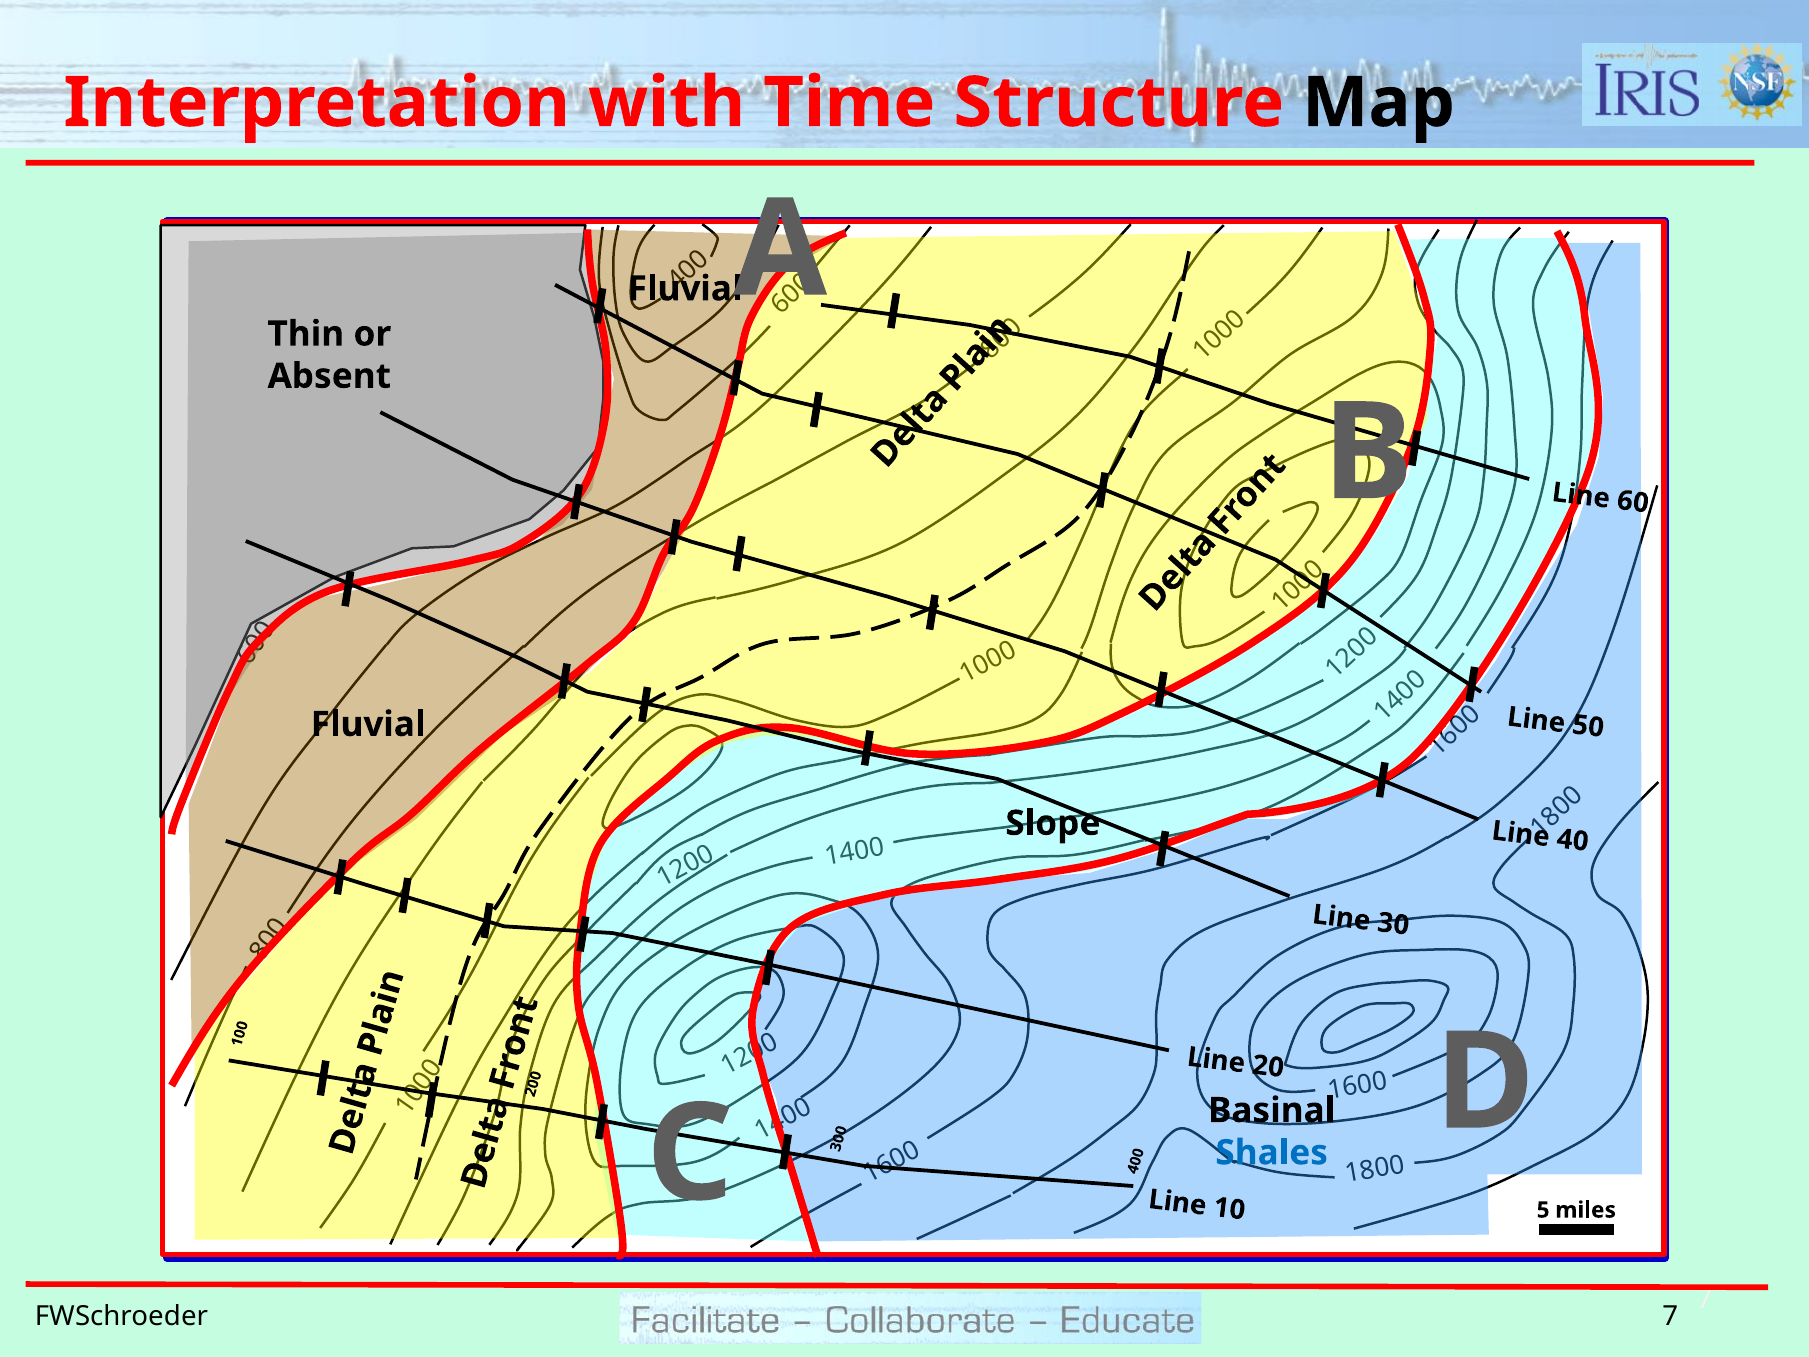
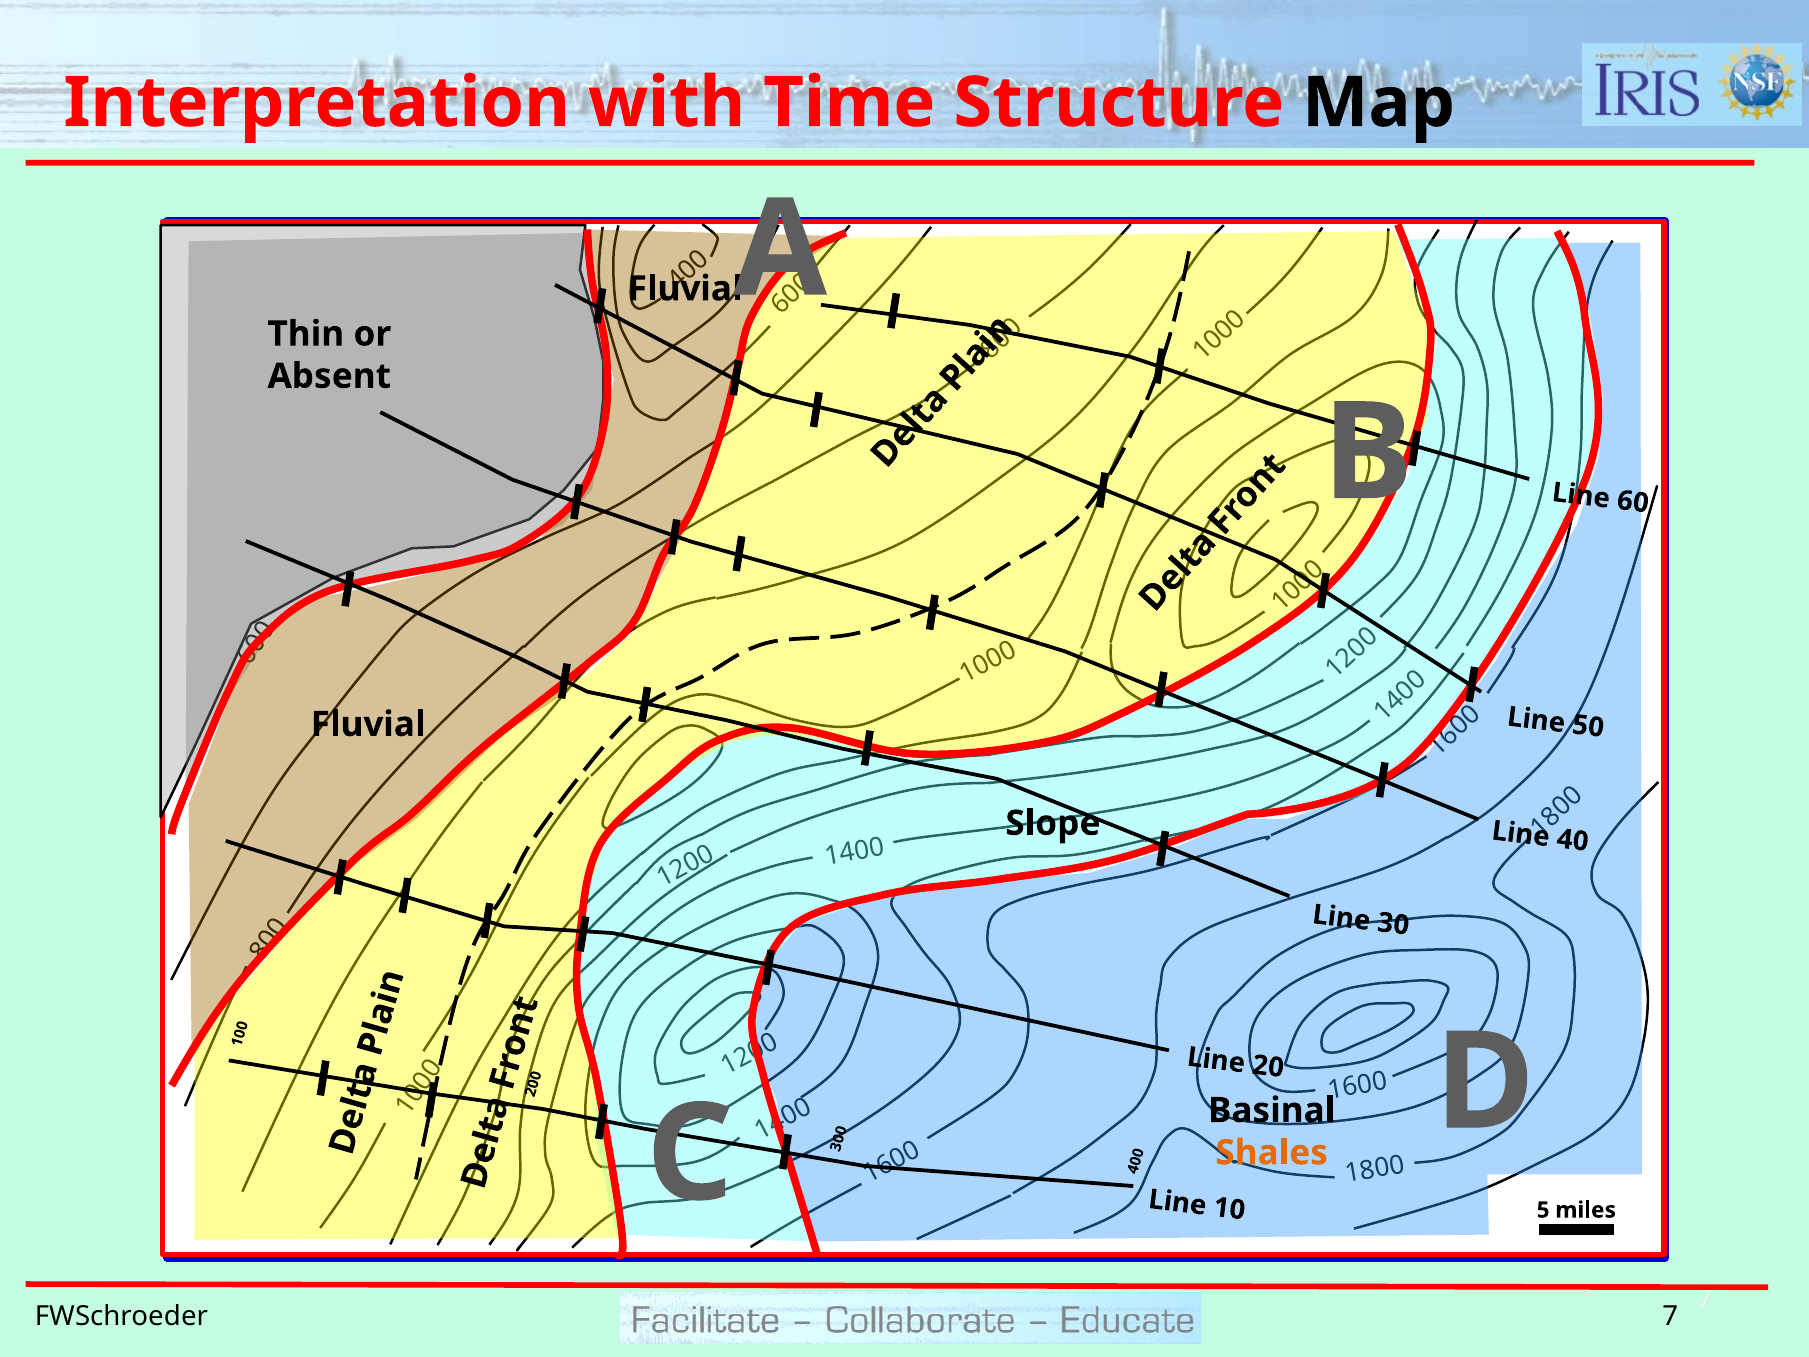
Shales colour: blue -> orange (1272, 1152)
